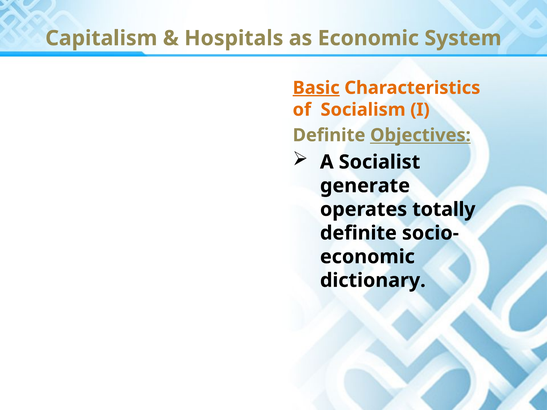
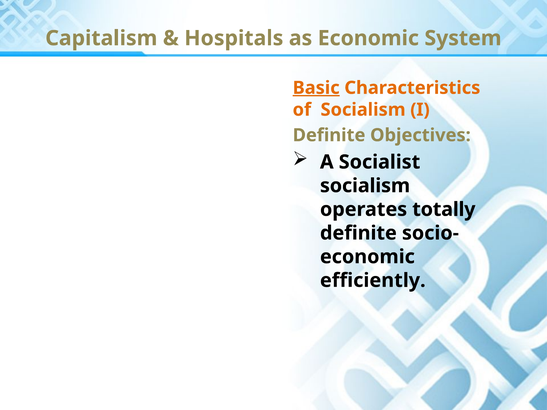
Objectives underline: present -> none (420, 135)
generate: generate -> socialism (365, 186)
dictionary: dictionary -> efficiently (373, 281)
